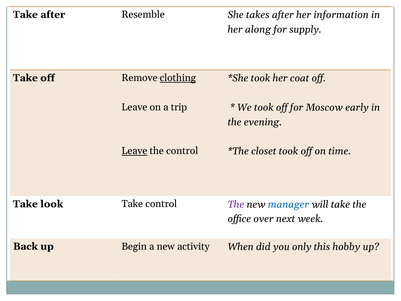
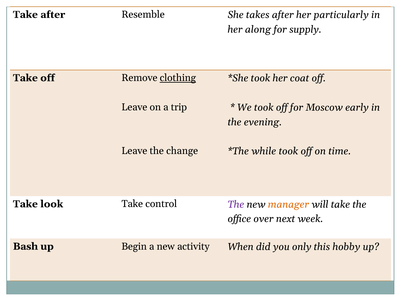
information: information -> particularly (341, 15)
Leave underline: present -> none (134, 151)
the control: control -> change (182, 151)
closet: closet -> while (264, 151)
manager colour: blue -> orange (288, 204)
Back: Back -> Bash (25, 246)
